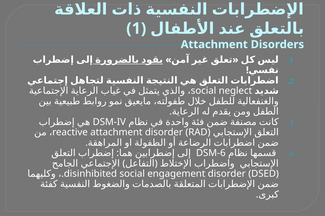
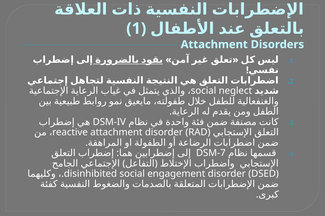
DSM-6: DSM-6 -> DSM-7 (211, 153)
